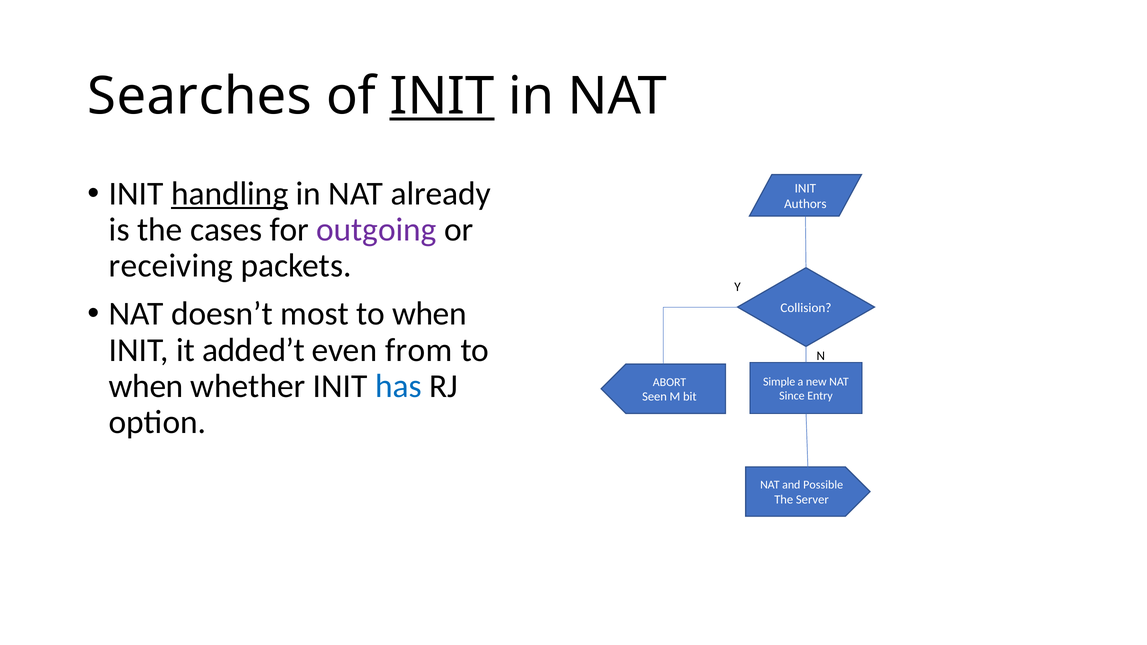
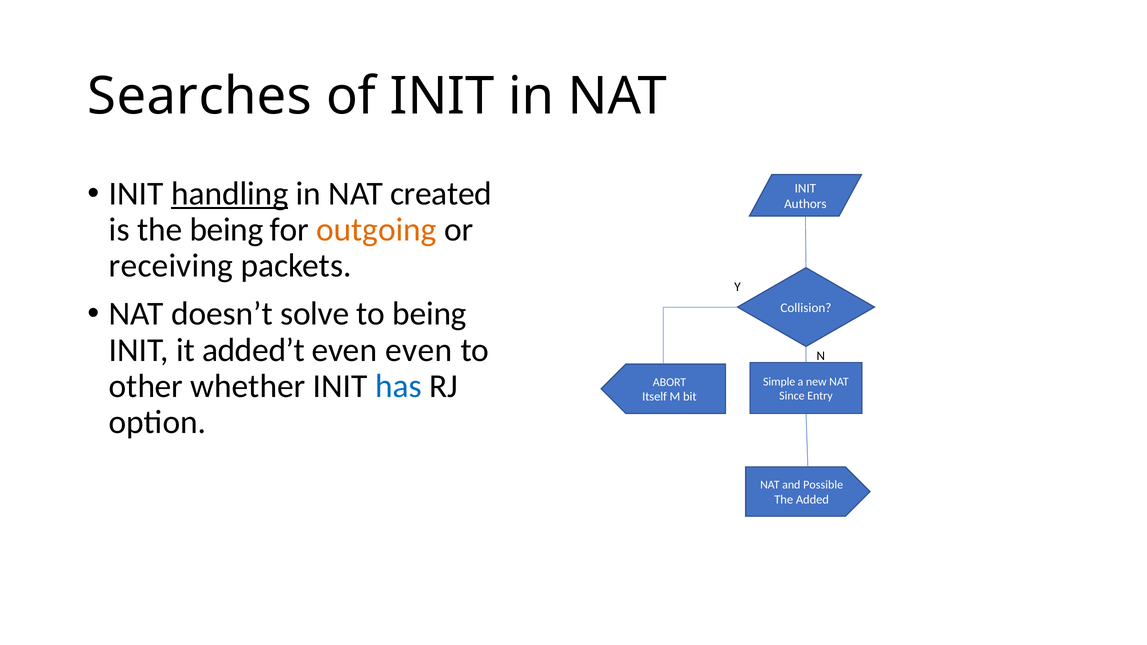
INIT underline: present -> none (442, 96)
already: already -> created (441, 194)
the cases: cases -> being (226, 230)
outgoing colour: purple -> orange (376, 230)
most: most -> solve (315, 314)
when: when -> being (429, 314)
even from: from -> even (419, 350)
when: when -> other (146, 386)
Seen: Seen -> Itself (655, 397)
Server: Server -> Added (812, 500)
